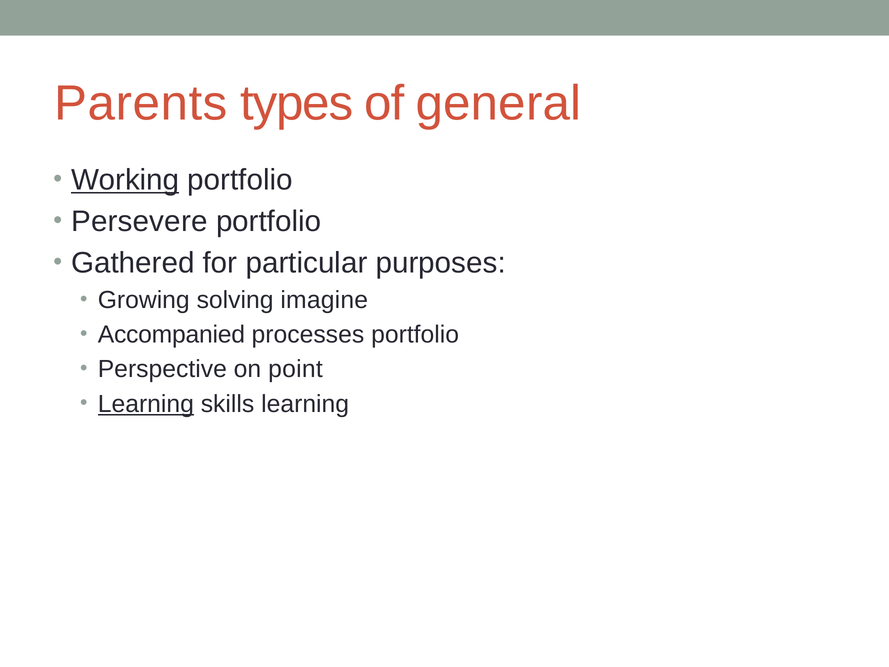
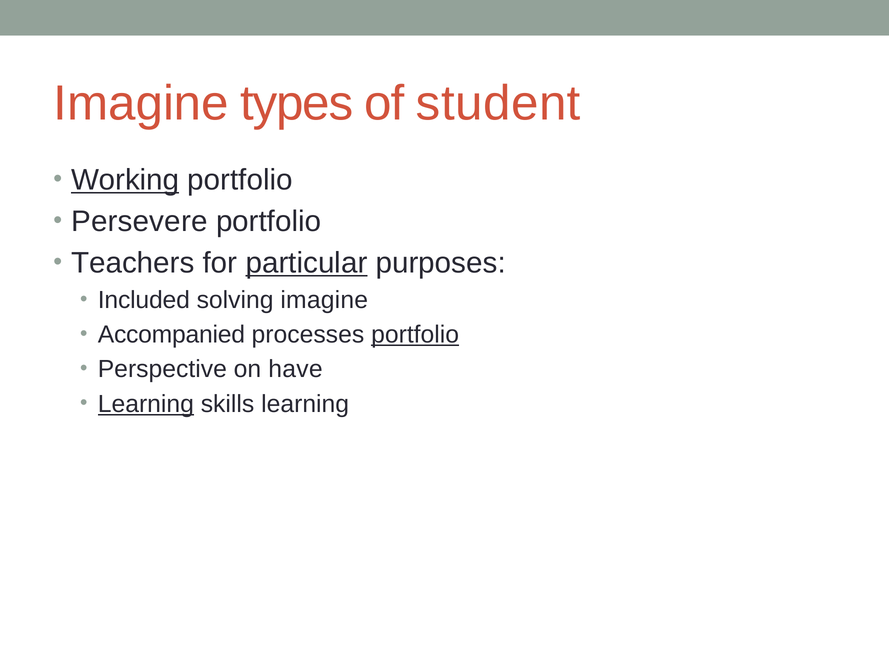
Parents: Parents -> Imagine (141, 103)
general: general -> student (498, 103)
Gathered: Gathered -> Teachers (133, 263)
particular underline: none -> present (306, 263)
Growing: Growing -> Included (144, 300)
portfolio underline: none -> present (415, 335)
point: point -> have (296, 369)
